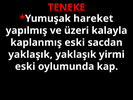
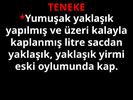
hareket: hareket -> yaklaşık (93, 18)
kaplanmış eski: eski -> litre (75, 42)
